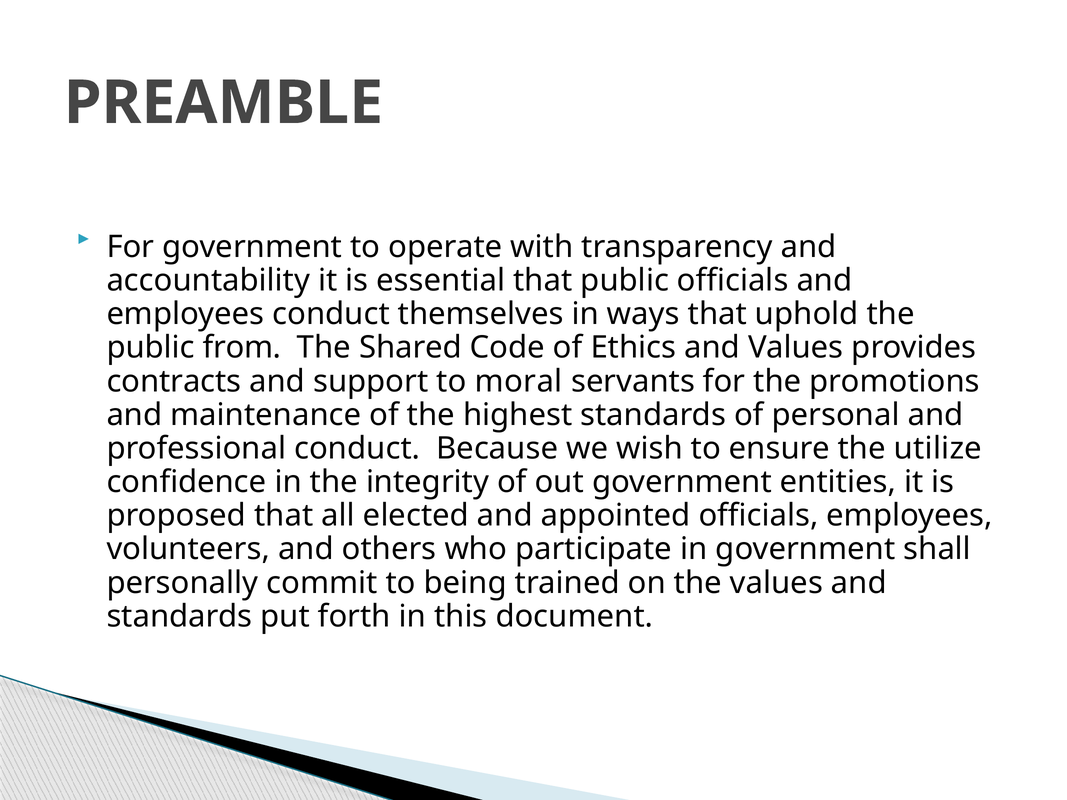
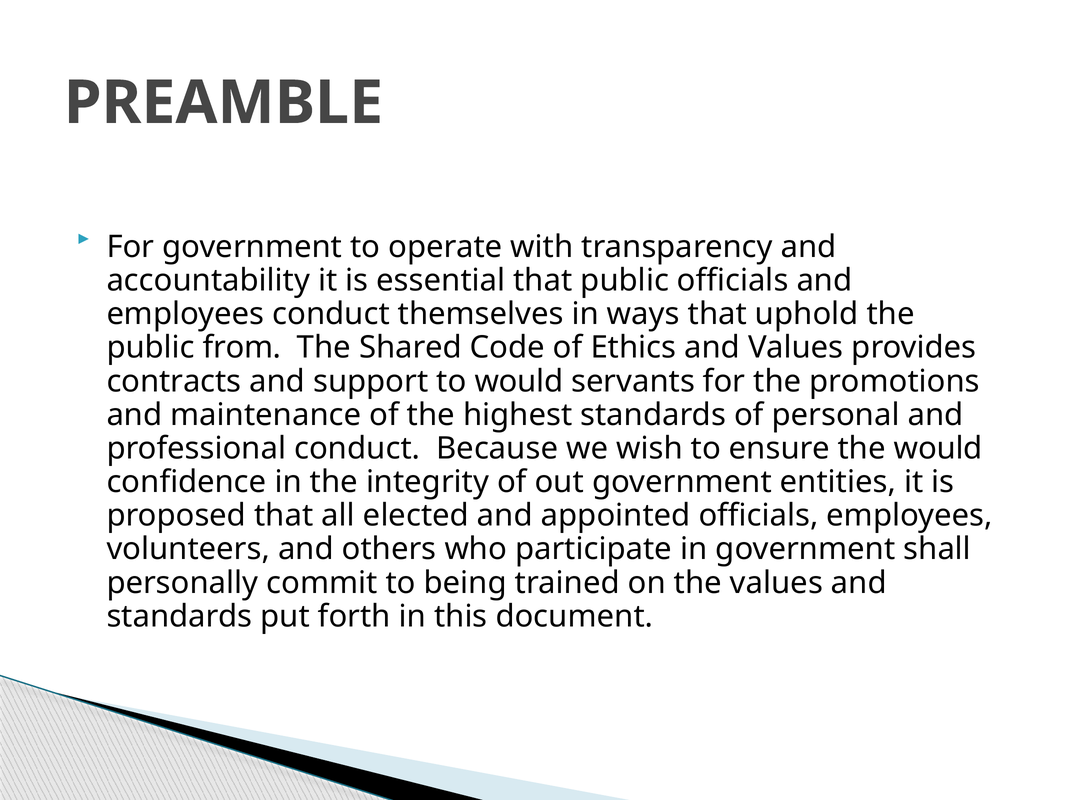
to moral: moral -> would (519, 381)
the utilize: utilize -> would (938, 449)
